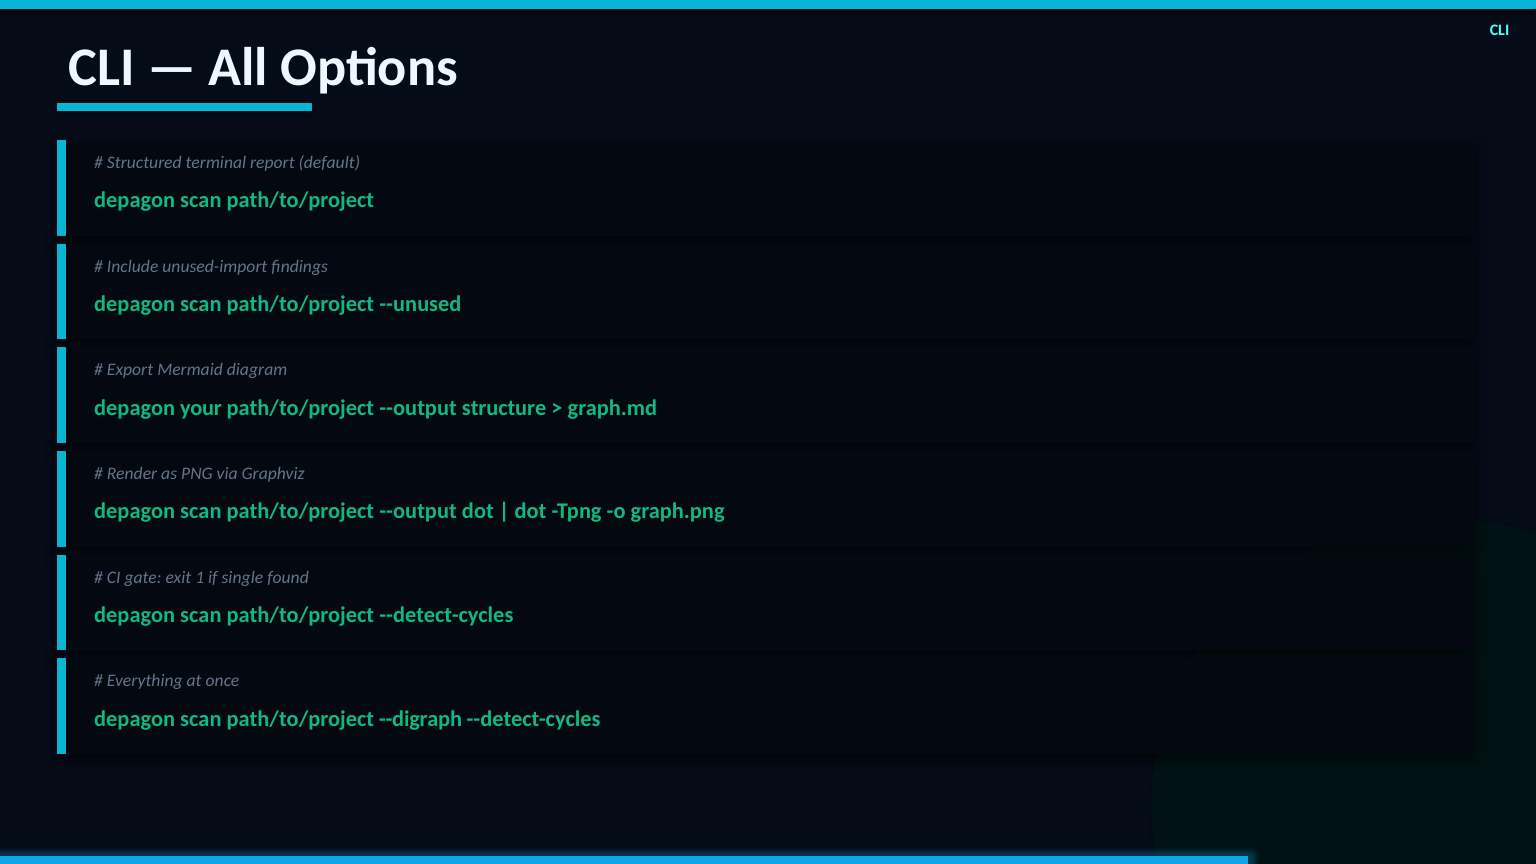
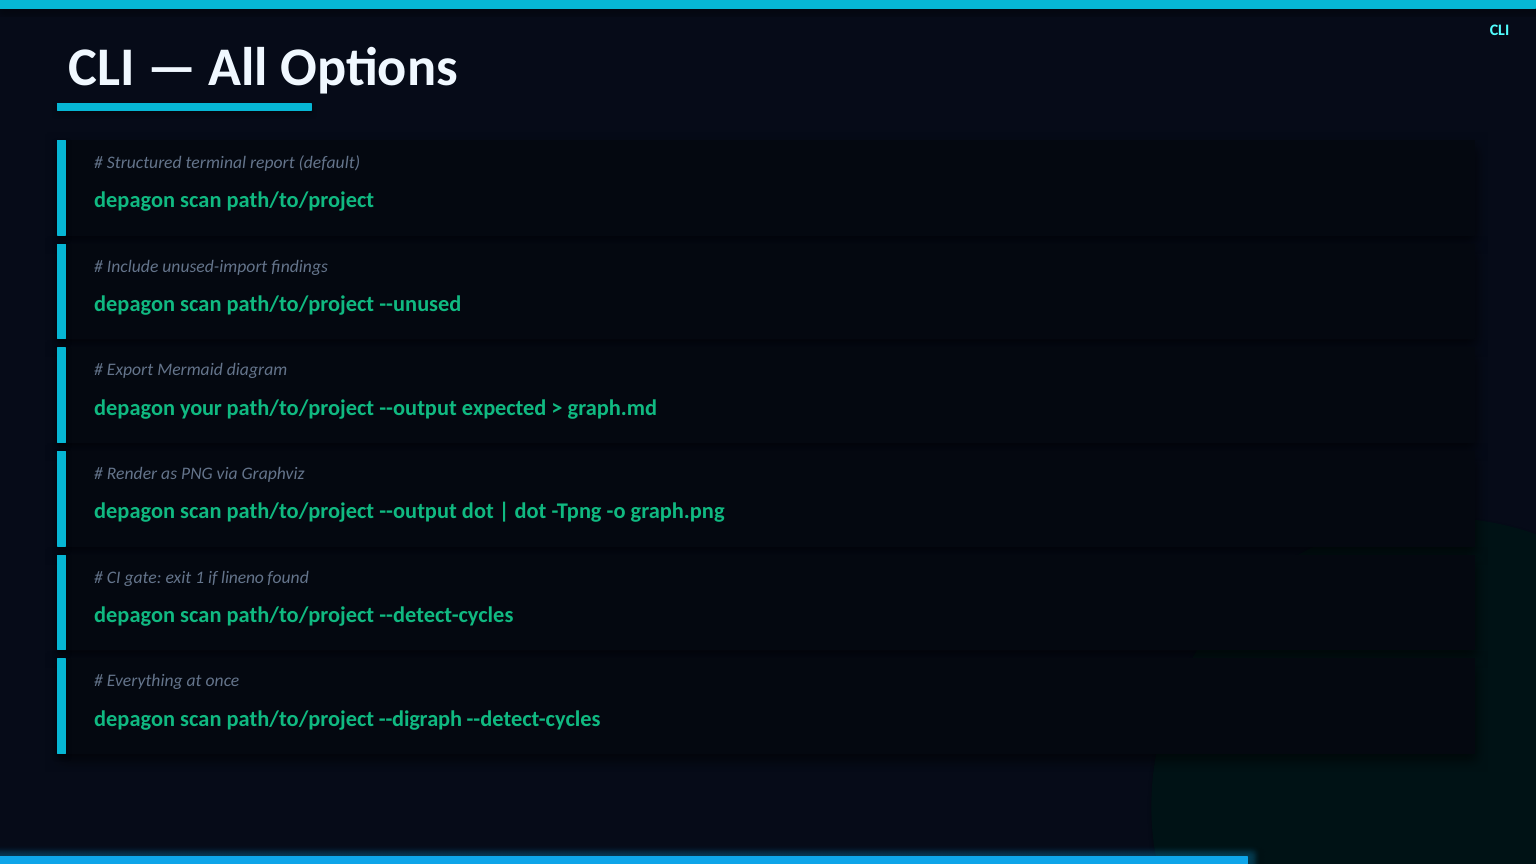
structure: structure -> expected (504, 408)
single: single -> lineno (243, 577)
